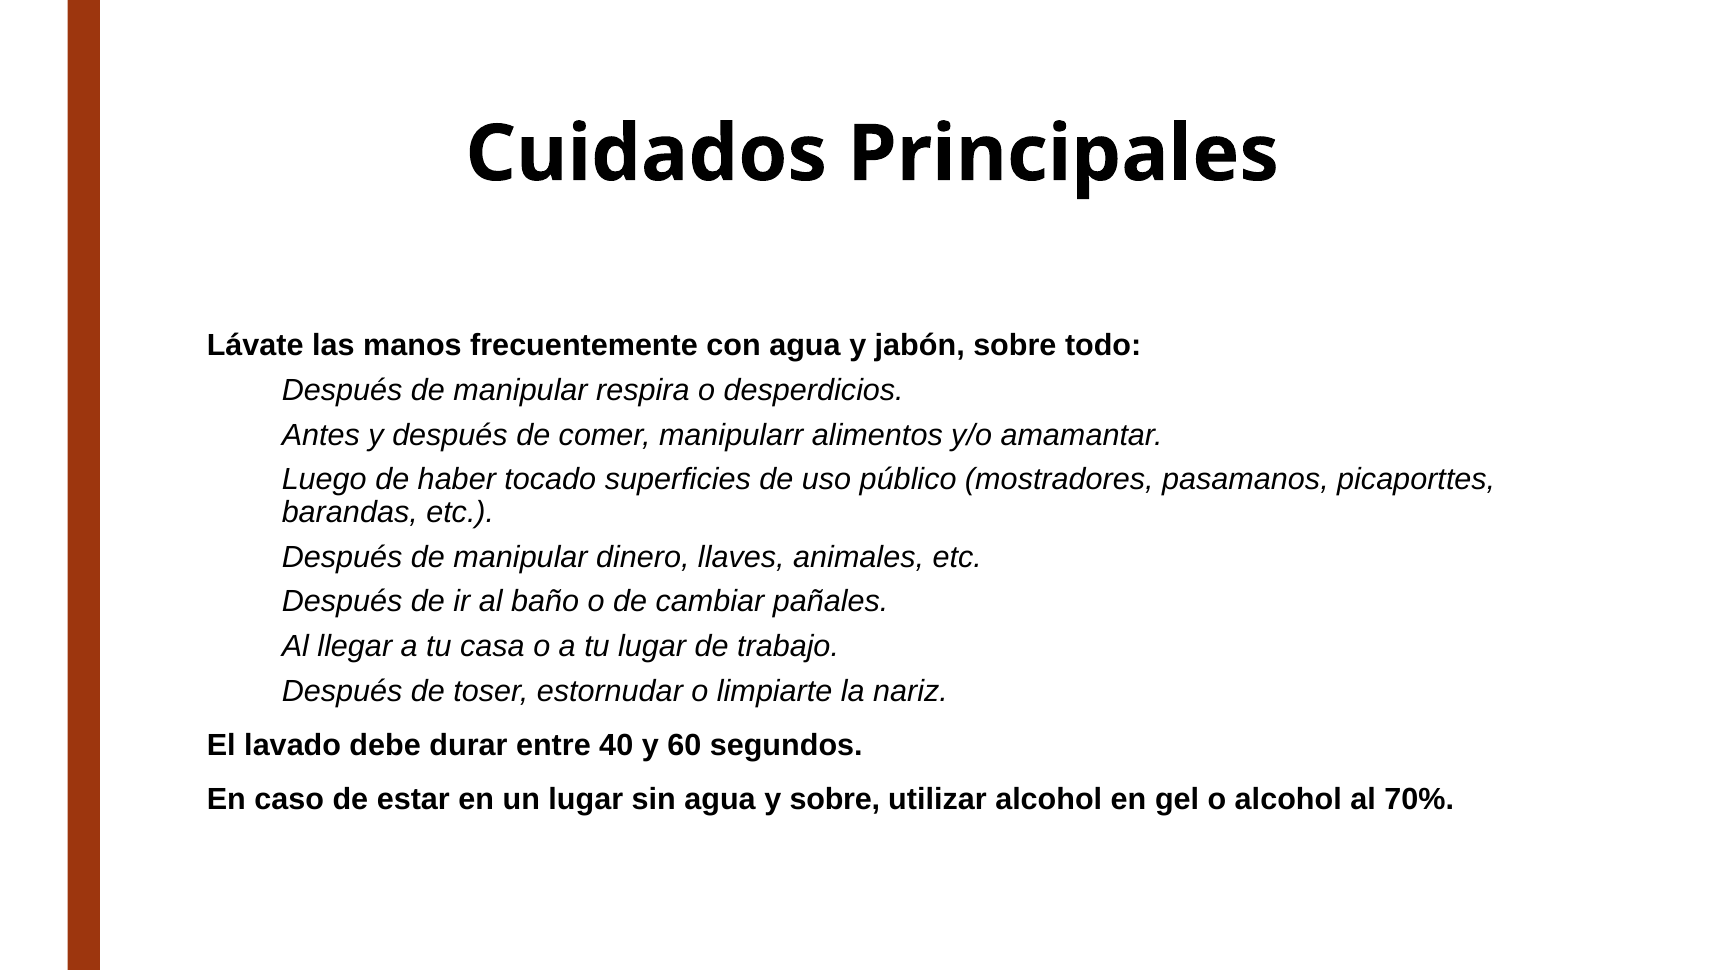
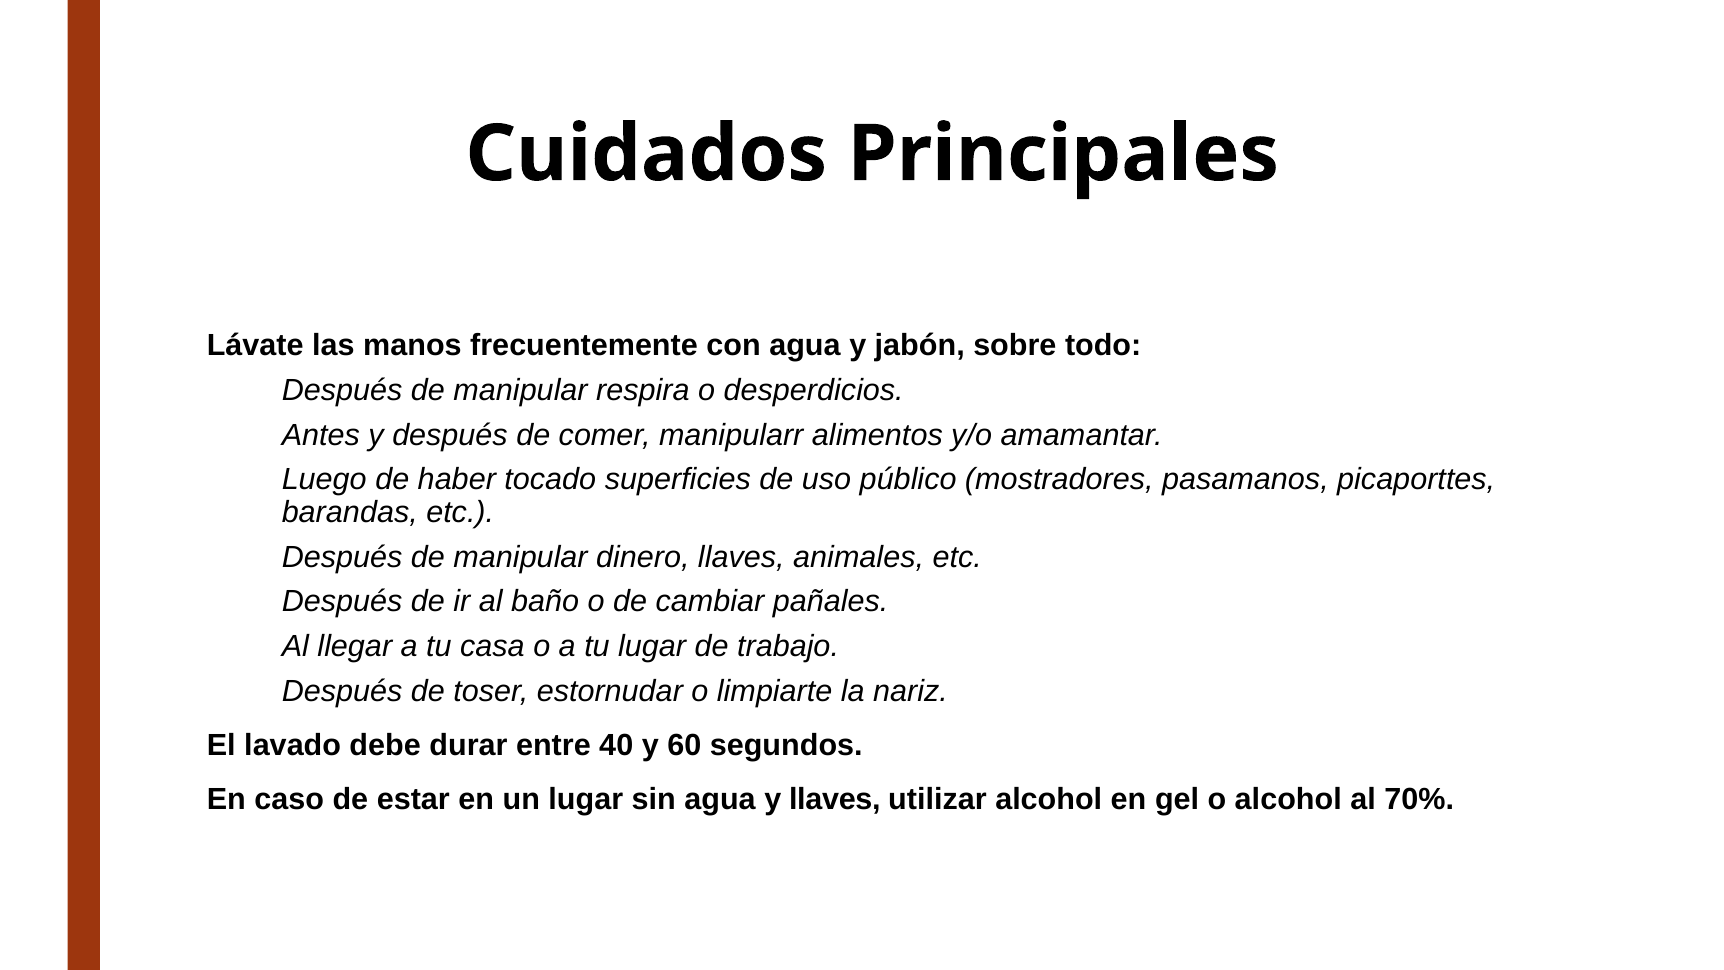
y sobre: sobre -> llaves (835, 799)
